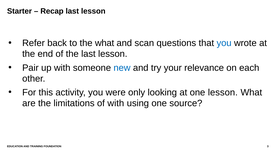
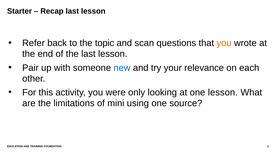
the what: what -> topic (105, 43)
you colour: blue -> orange (224, 43)
of with: with -> mini (116, 103)
